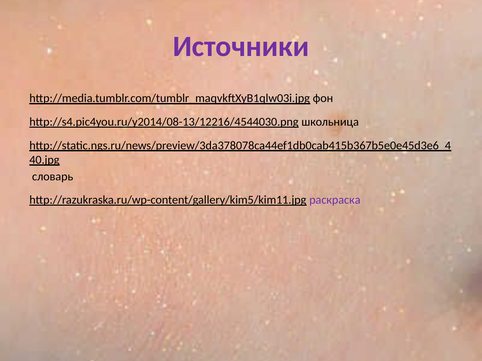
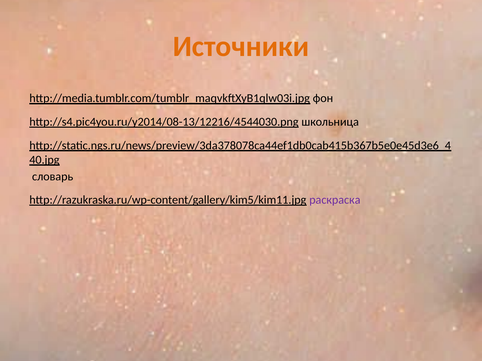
Источники colour: purple -> orange (241, 47)
